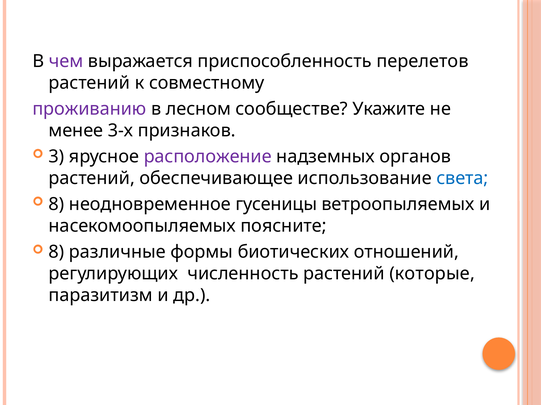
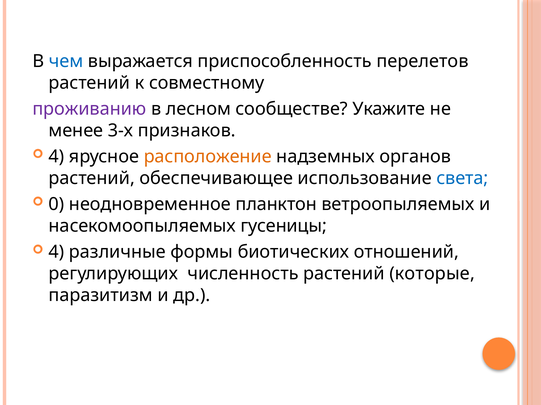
чем colour: purple -> blue (66, 61)
3: 3 -> 4 (56, 157)
расположение colour: purple -> orange (208, 157)
8: 8 -> 0 (56, 205)
гусеницы: гусеницы -> планктон (276, 205)
поясните: поясните -> гусеницы (284, 226)
8: 8 -> 4 (56, 252)
